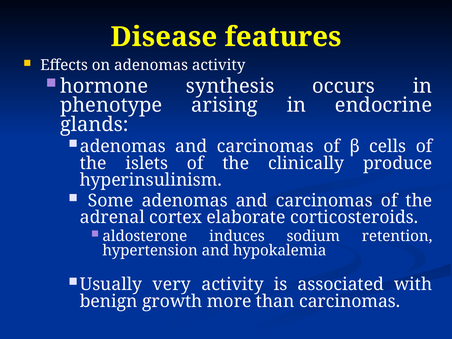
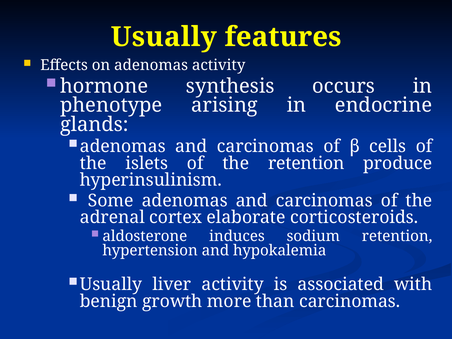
Disease: Disease -> Usually (164, 37)
the clinically: clinically -> retention (306, 163)
very: very -> liver (172, 284)
